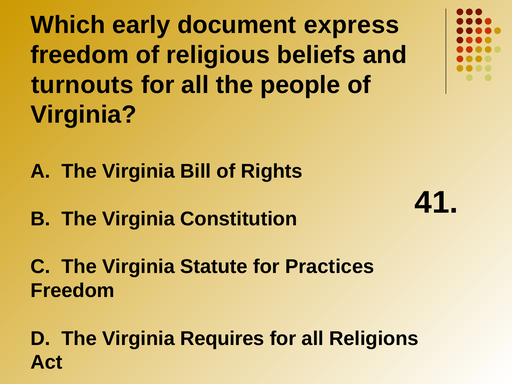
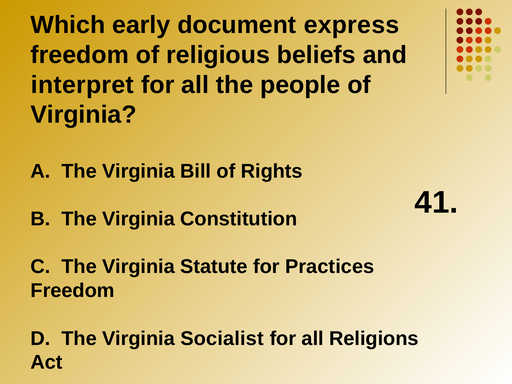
turnouts: turnouts -> interpret (82, 85)
Requires: Requires -> Socialist (222, 338)
